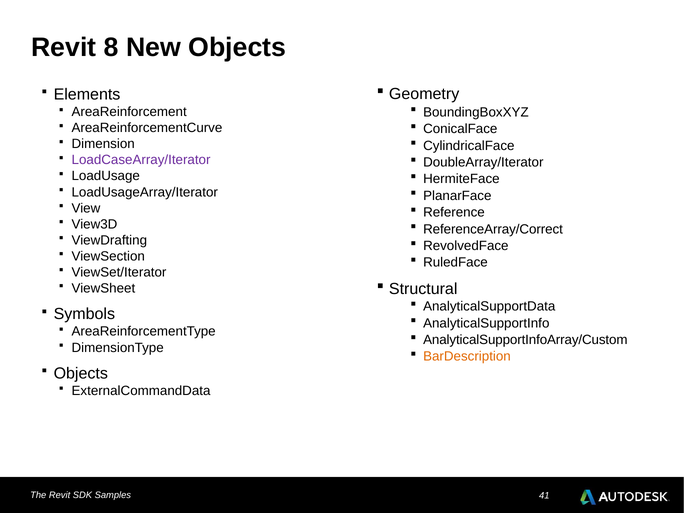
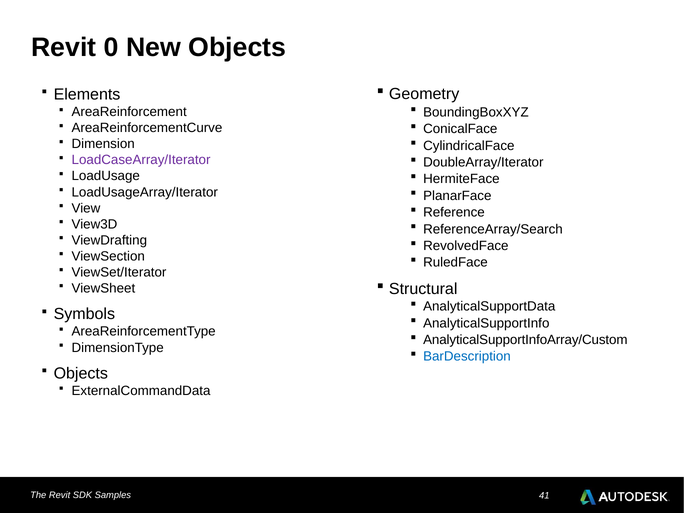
8: 8 -> 0 (111, 48)
ReferenceArray/Correct: ReferenceArray/Correct -> ReferenceArray/Search (493, 229)
BarDescription colour: orange -> blue (467, 356)
